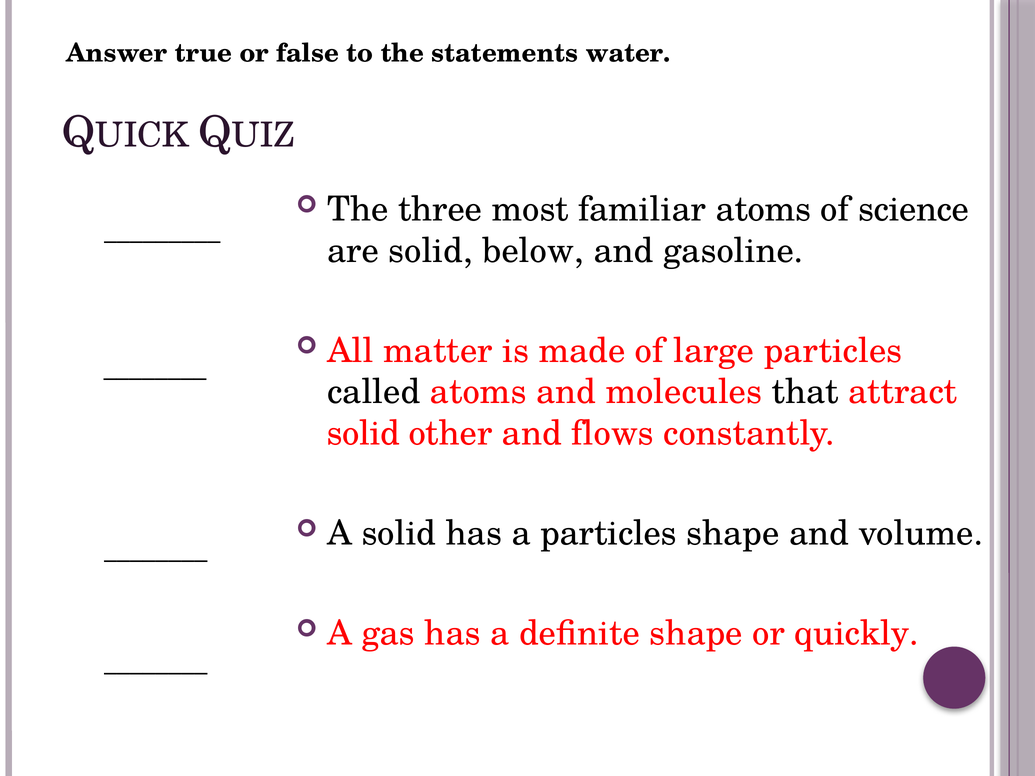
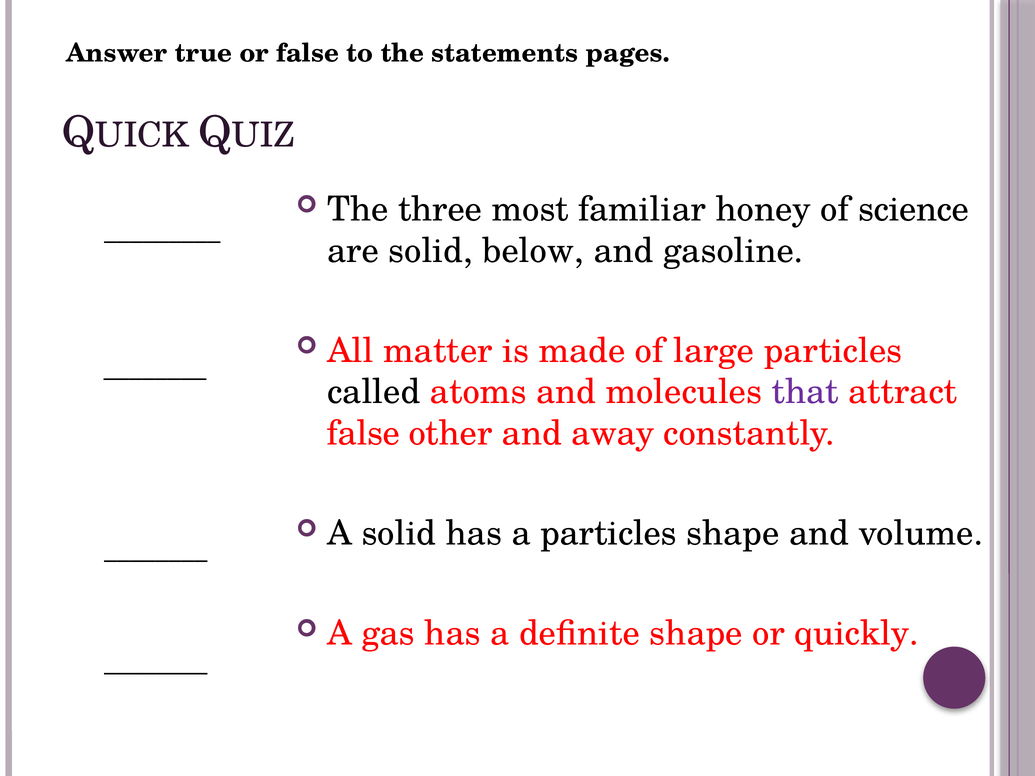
water: water -> pages (628, 53)
familiar atoms: atoms -> honey (763, 209)
that colour: black -> purple (805, 392)
solid: solid -> false (363, 434)
flows: flows -> away (613, 434)
